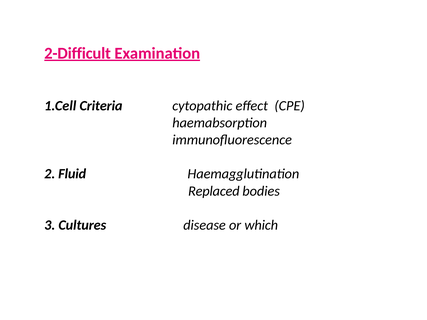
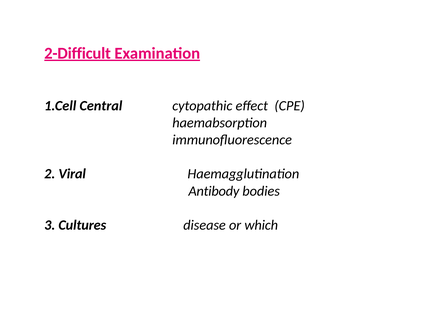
Criteria: Criteria -> Central (101, 106)
Fluid: Fluid -> Viral (72, 174)
Replaced: Replaced -> Antibody (214, 191)
